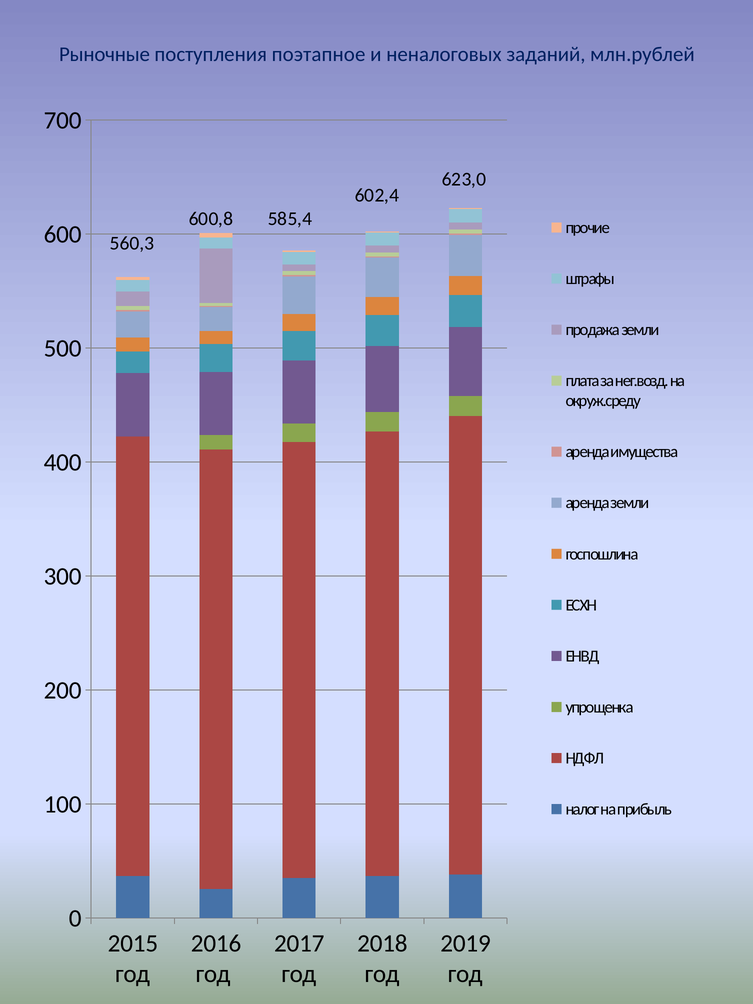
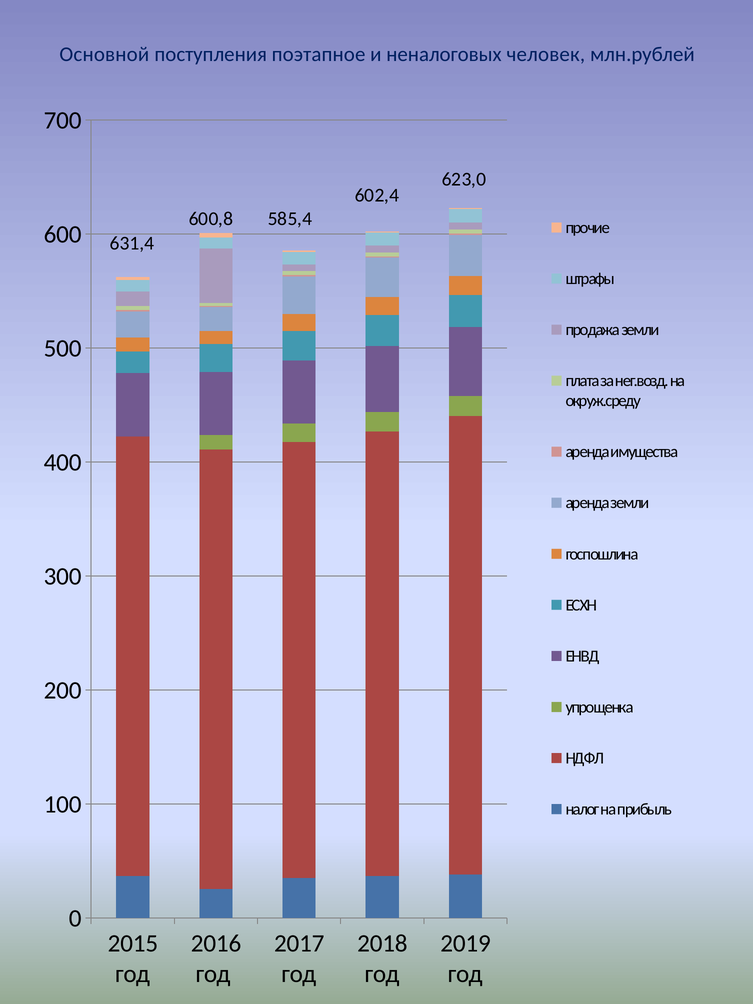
Рыночные: Рыночные -> Основной (104, 54)
заданий: заданий -> человек (546, 54)
560,3: 560,3 -> 631,4 (132, 243)
